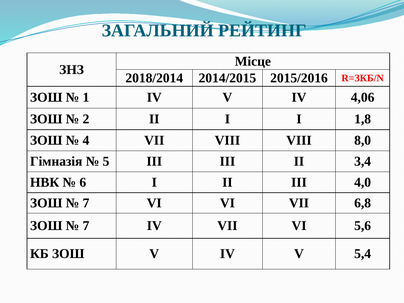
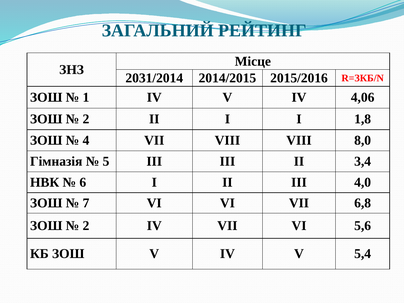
2018/2014: 2018/2014 -> 2031/2014 (154, 78)
7: 7 -> 2 (86, 226)
